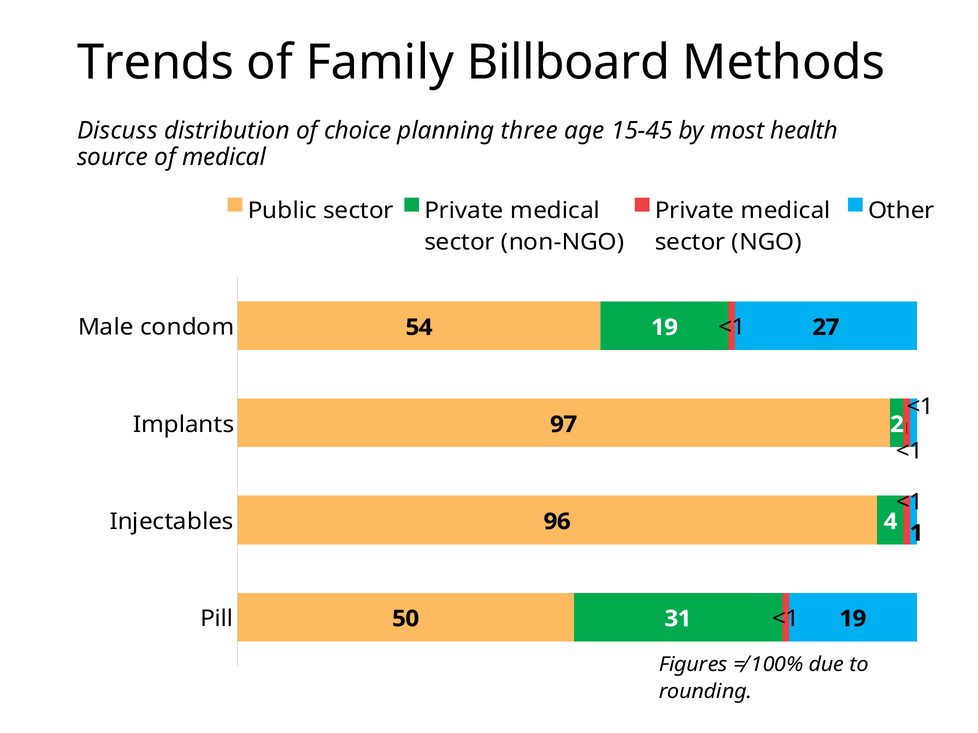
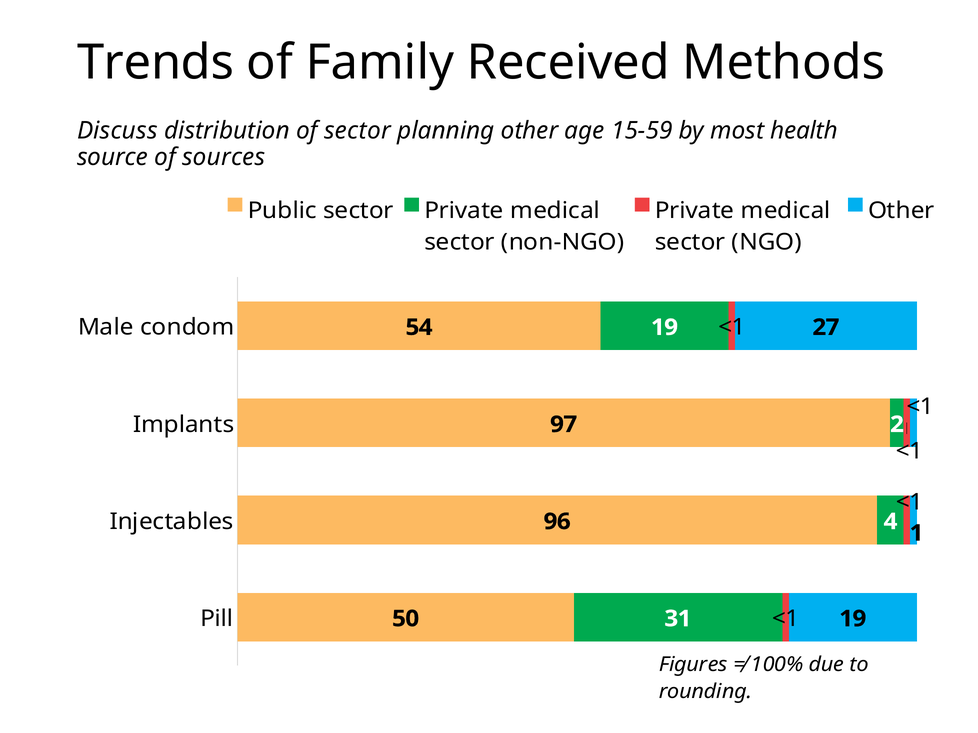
Billboard: Billboard -> Received (568, 63)
of choice: choice -> sector (357, 131)
planning three: three -> other (530, 131)
15-45: 15-45 -> 15-59 (642, 131)
of medical: medical -> sources (224, 157)
